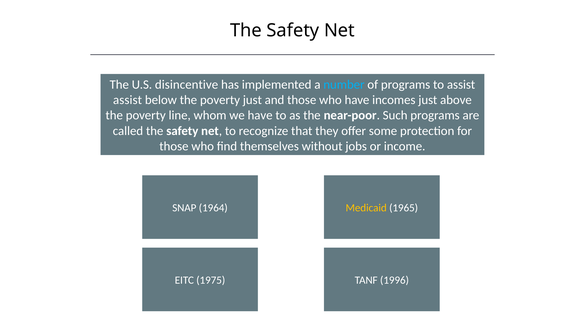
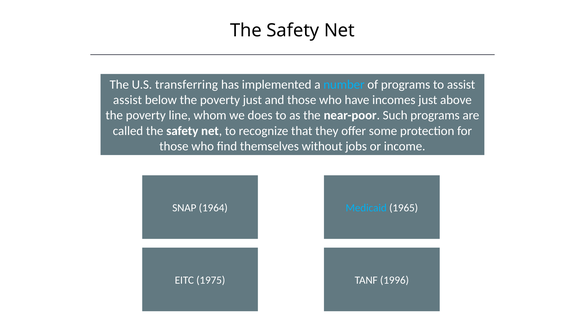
disincentive: disincentive -> transferring (187, 85)
we have: have -> does (260, 115)
Medicaid colour: yellow -> light blue (366, 208)
